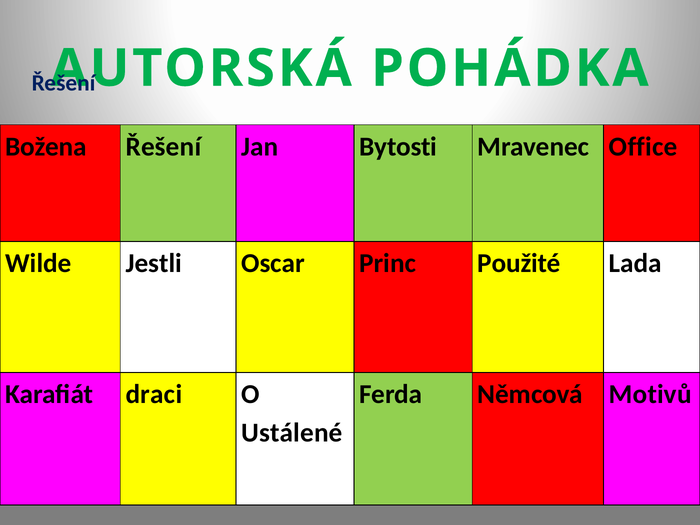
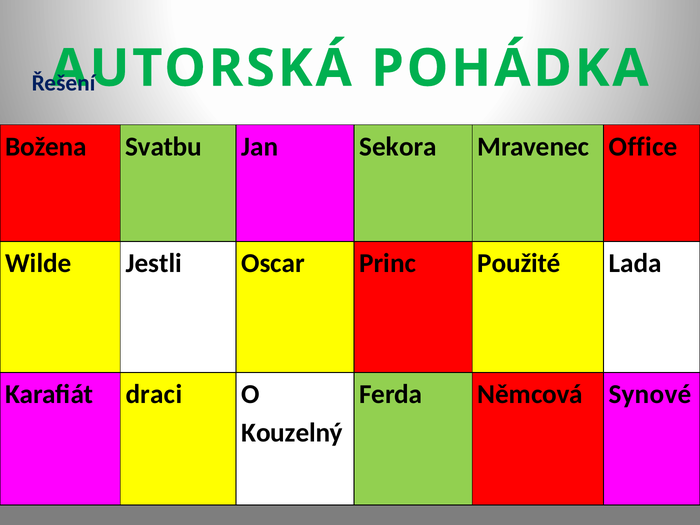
Božena Řešení: Řešení -> Svatbu (164, 147)
Bytosti: Bytosti -> Sekora (398, 147)
Motivů: Motivů -> Synové (650, 394)
Ustálené: Ustálené -> Kouzelný (292, 433)
